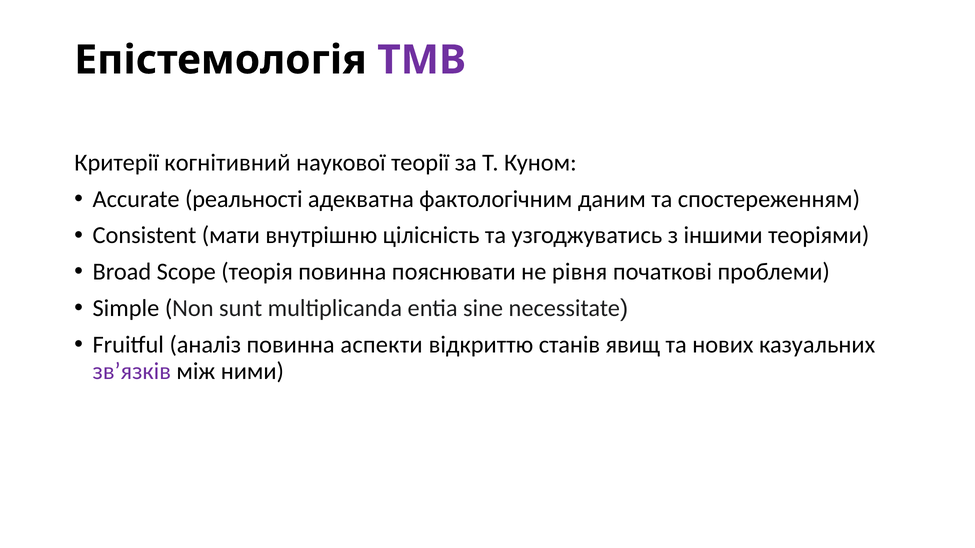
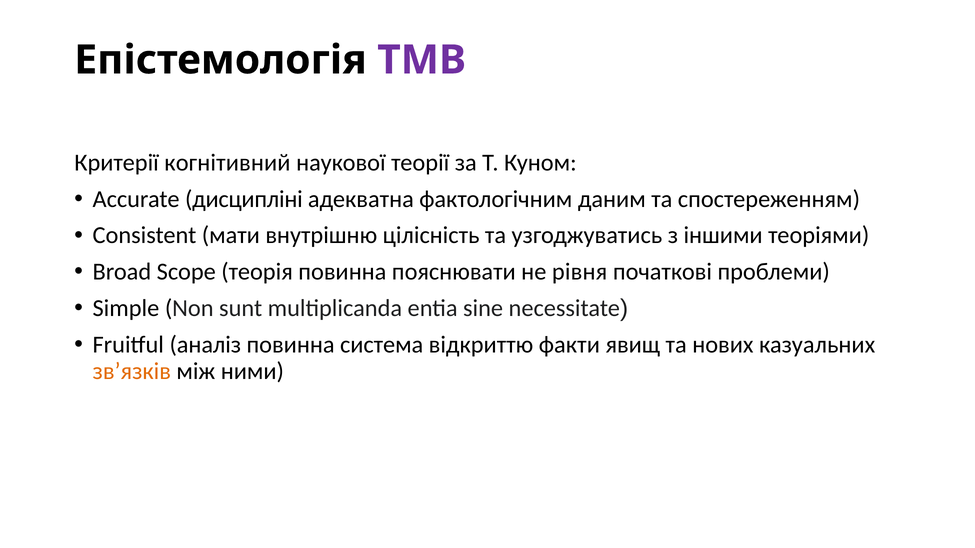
реальності: реальності -> дисципліні (244, 199)
аспекти: аспекти -> система (382, 345)
станів: станів -> факти (569, 345)
зв’язків colour: purple -> orange (132, 371)
